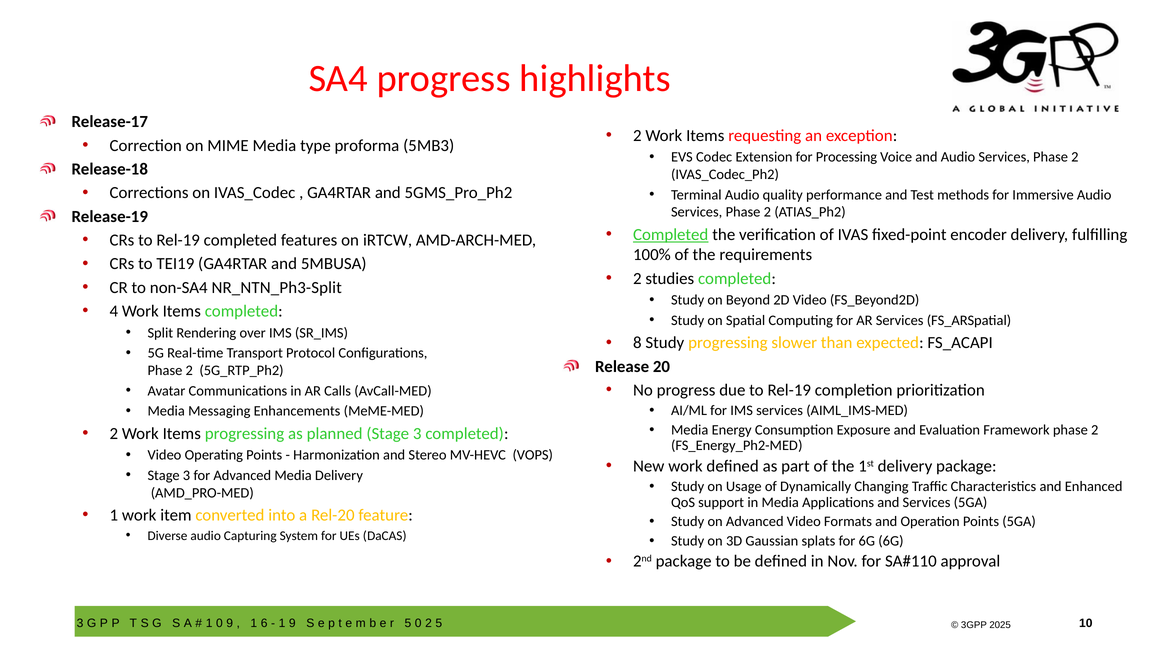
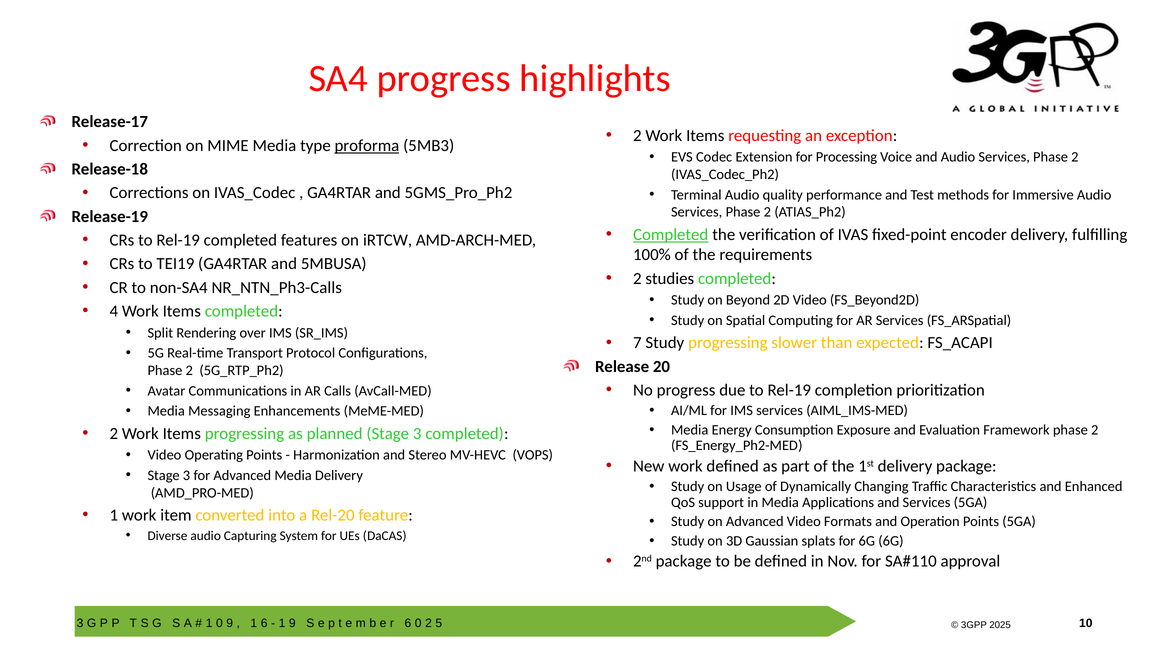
proforma underline: none -> present (367, 145)
NR_NTN_Ph3-Split: NR_NTN_Ph3-Split -> NR_NTN_Ph3-Calls (277, 287)
8: 8 -> 7 (637, 343)
5: 5 -> 6 (408, 623)
